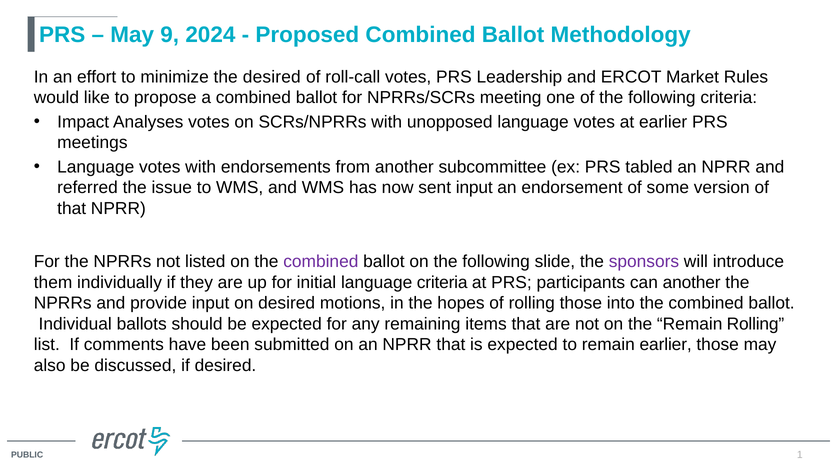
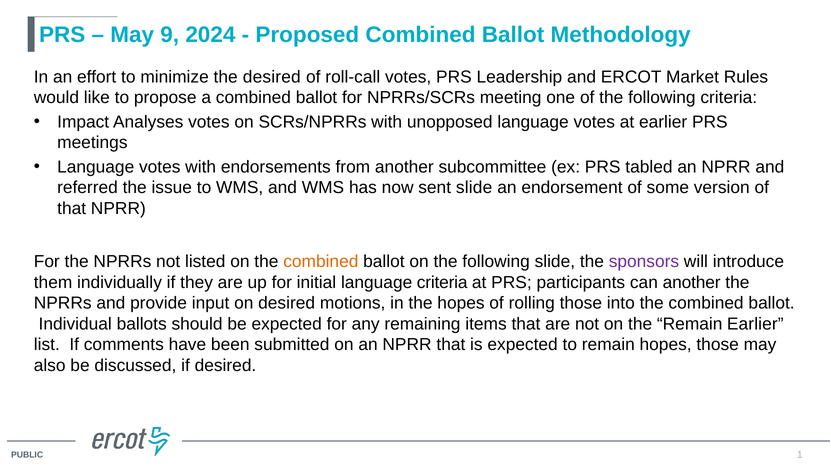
sent input: input -> slide (474, 188)
combined colour: purple -> orange (321, 262)
Remain Rolling: Rolling -> Earlier (755, 324)
remain earlier: earlier -> hopes (666, 345)
